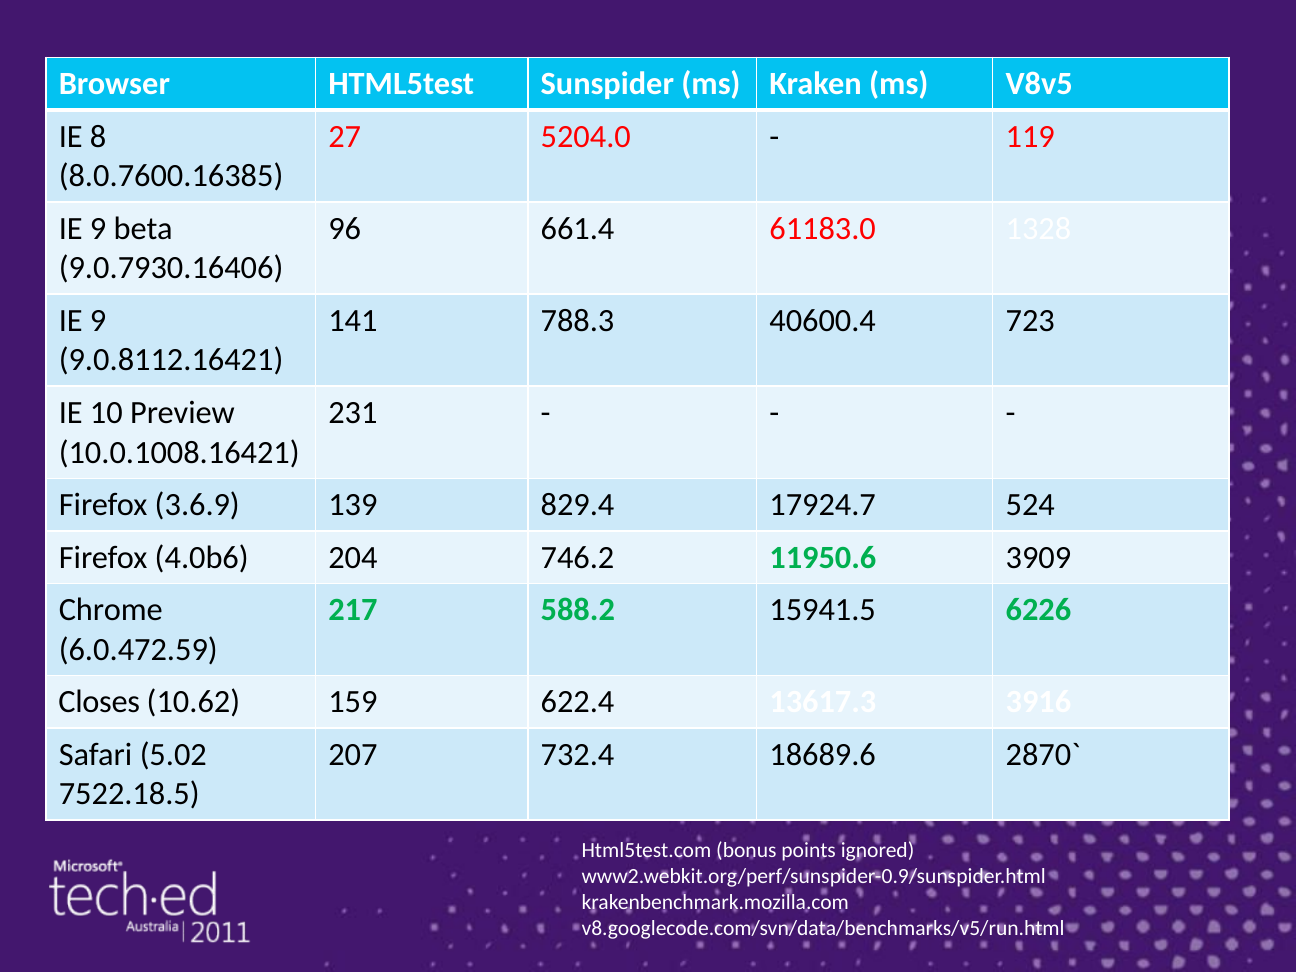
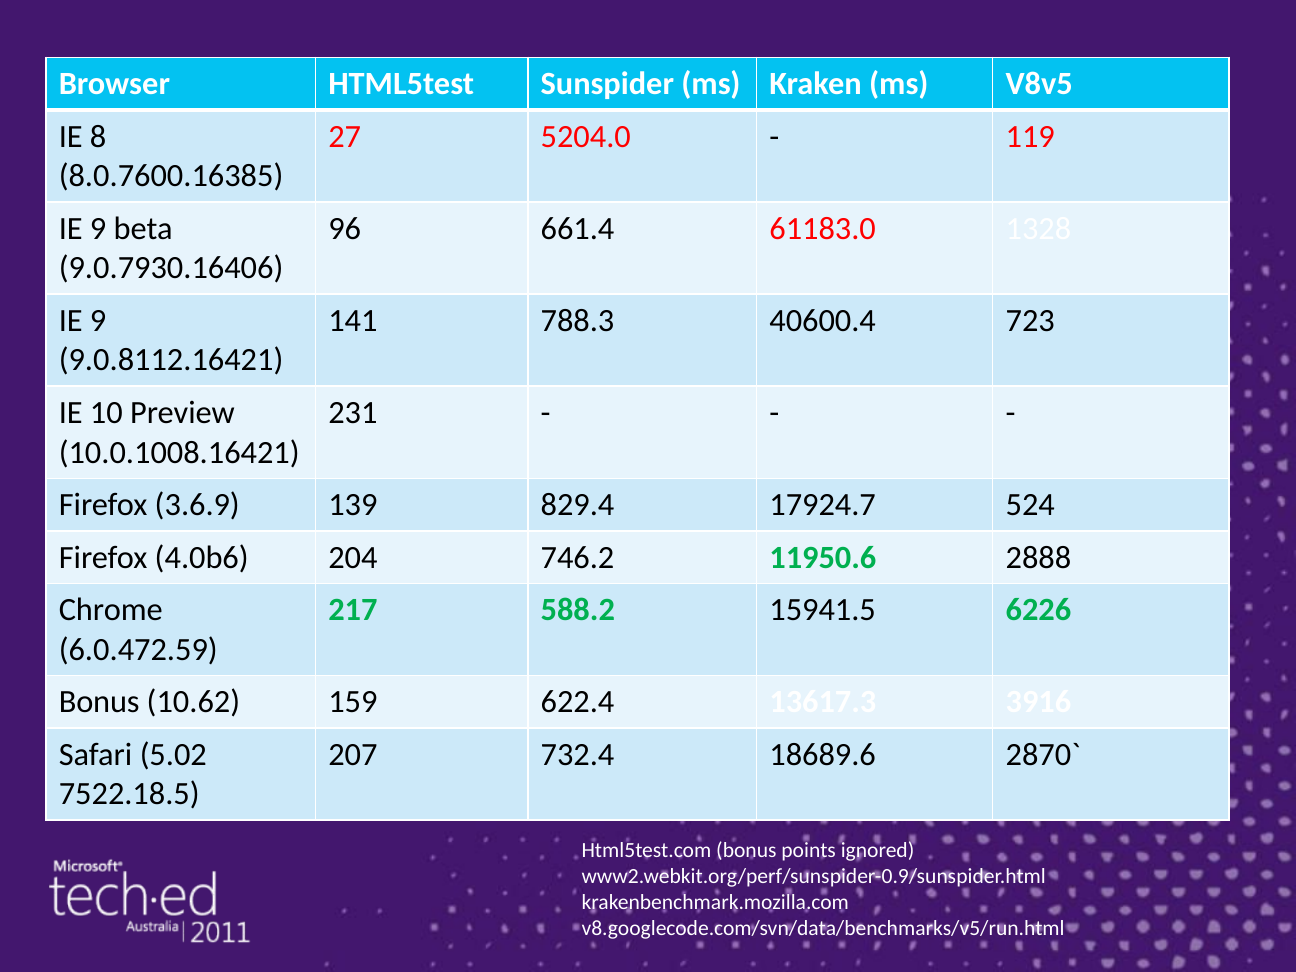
3909: 3909 -> 2888 (1038, 558)
Closes: Closes -> Bonus (99, 702)
